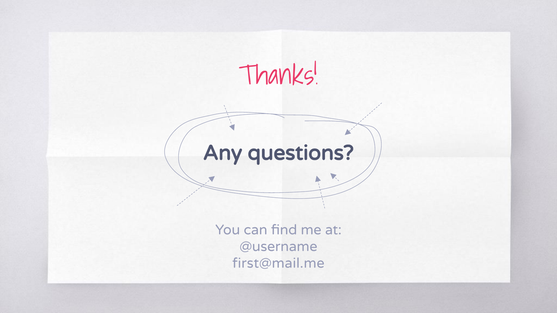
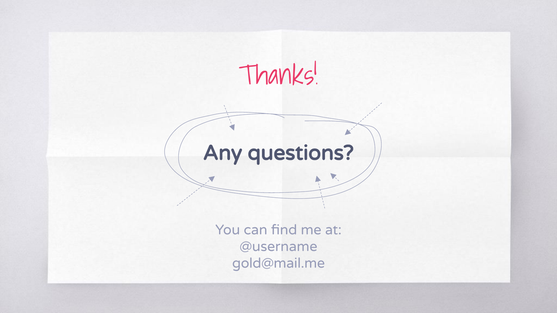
first@mail.me: first@mail.me -> gold@mail.me (279, 264)
